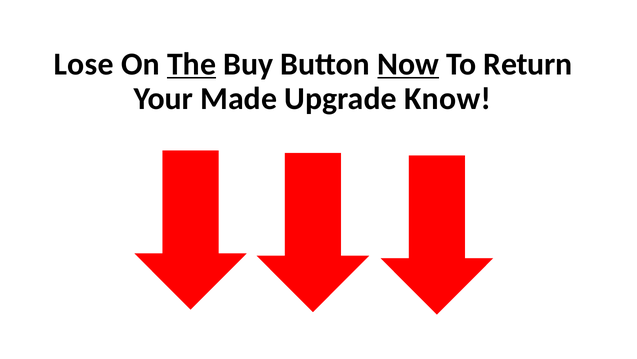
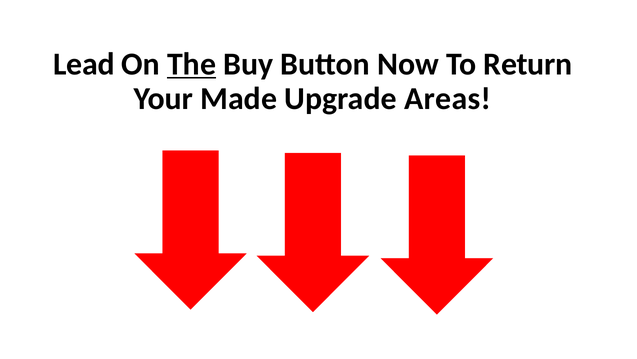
Lose: Lose -> Lead (84, 64)
Now underline: present -> none (408, 64)
Know: Know -> Areas (448, 98)
